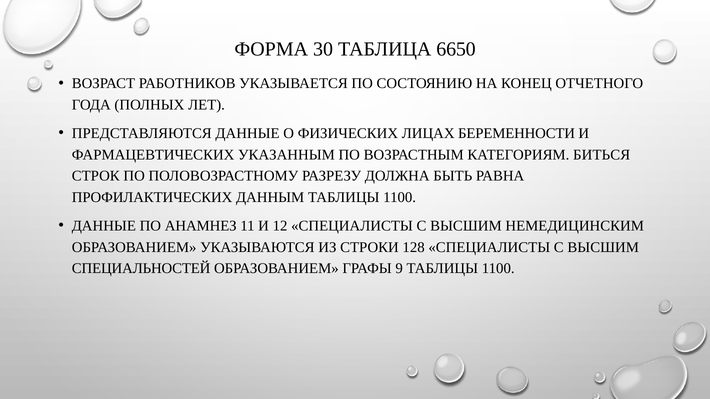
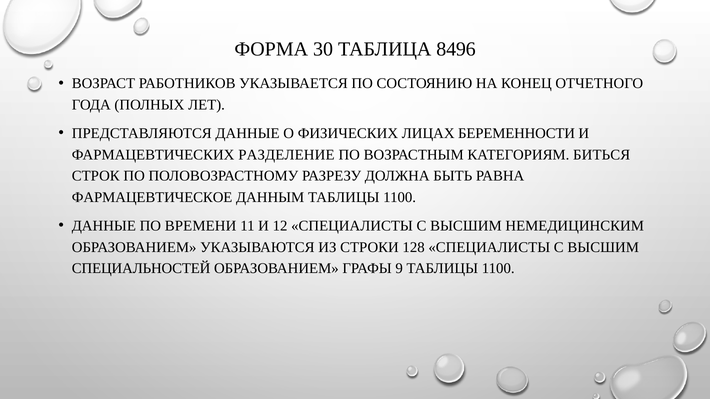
6650: 6650 -> 8496 (456, 49)
УКАЗАННЫМ: УКАЗАННЫМ -> РАЗДЕЛЕНИЕ (286, 155)
ПРОФИЛАКТИЧЕСКИХ: ПРОФИЛАКТИЧЕСКИХ -> ФАРМАЦЕВТИЧЕСКОЕ (152, 197)
АНАМНЕЗ: АНАМНЕЗ -> ВРЕМЕНИ (201, 226)
